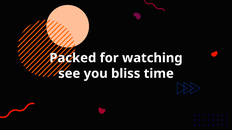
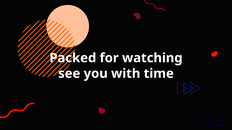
bliss: bliss -> with (126, 74)
